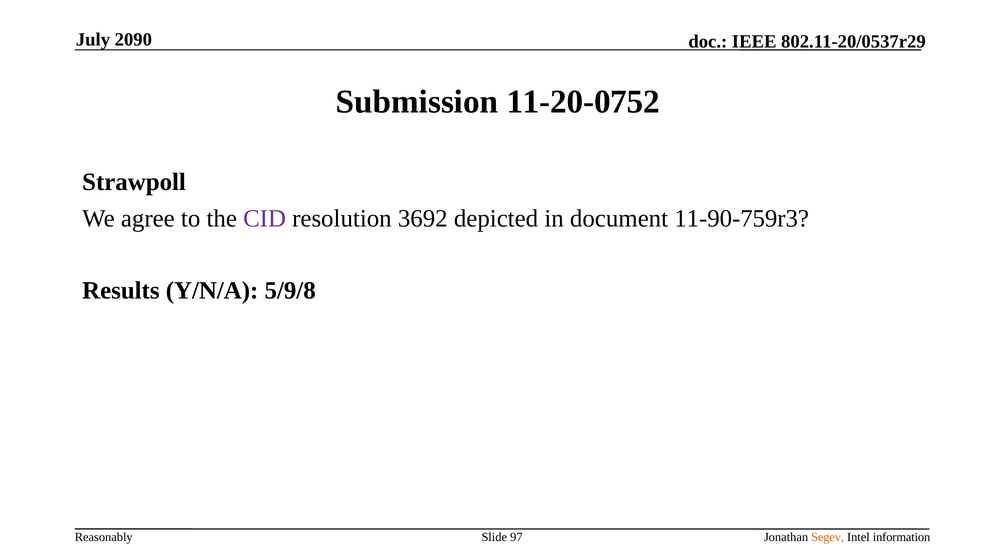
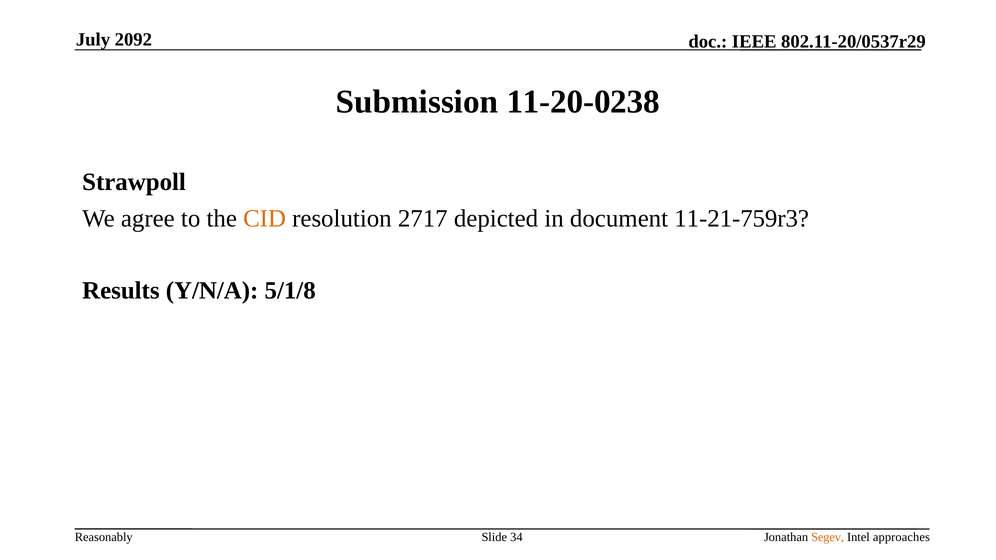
2090: 2090 -> 2092 (133, 40)
11-20-0752: 11-20-0752 -> 11-20-0238 (583, 102)
CID colour: purple -> orange (265, 218)
3692: 3692 -> 2717 (423, 218)
11-90-759r3: 11-90-759r3 -> 11-21-759r3 (742, 218)
5/9/8: 5/9/8 -> 5/1/8 (290, 291)
97: 97 -> 34 (516, 537)
information: information -> approaches (901, 537)
